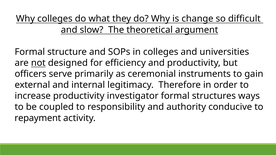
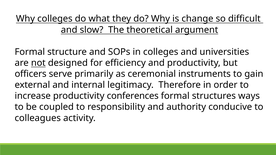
investigator: investigator -> conferences (133, 96)
repayment: repayment -> colleagues (38, 118)
